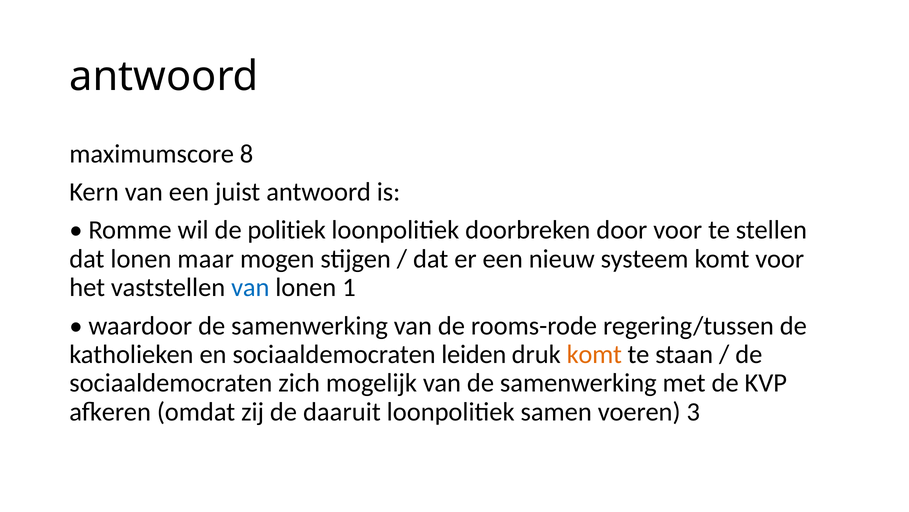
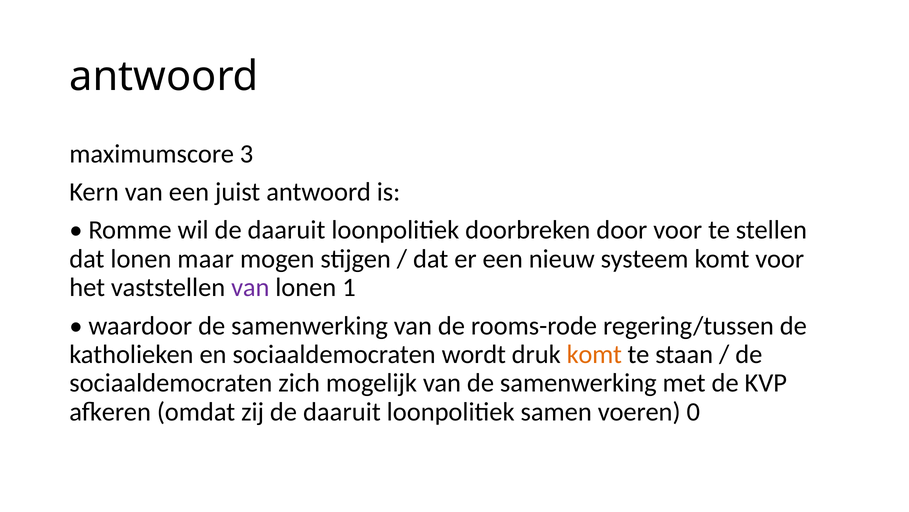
8: 8 -> 3 (247, 154)
wil de politiek: politiek -> daaruit (286, 230)
van colour: blue -> purple (250, 287)
leiden: leiden -> wordt (474, 354)
3: 3 -> 0 (693, 411)
